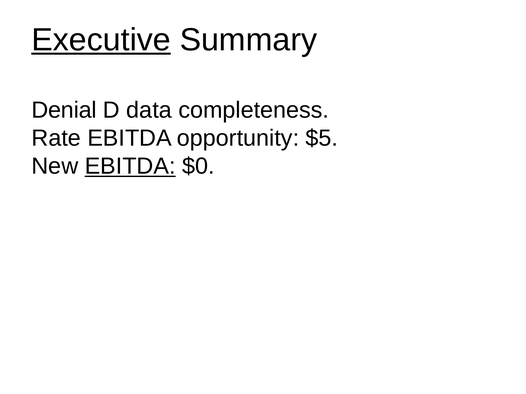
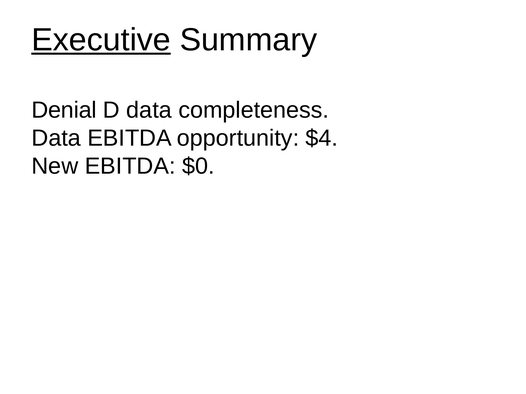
Rate: Rate -> Data (56, 138)
$5: $5 -> $4 (322, 138)
EBITDA underline: present -> none (130, 166)
